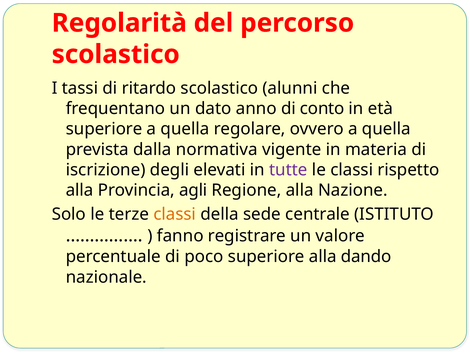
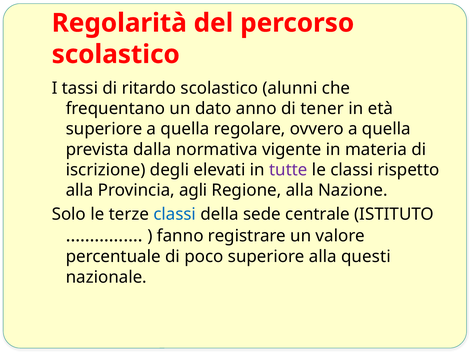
conto: conto -> tener (322, 108)
classi colour: orange -> blue (175, 214)
dando: dando -> questi (366, 256)
